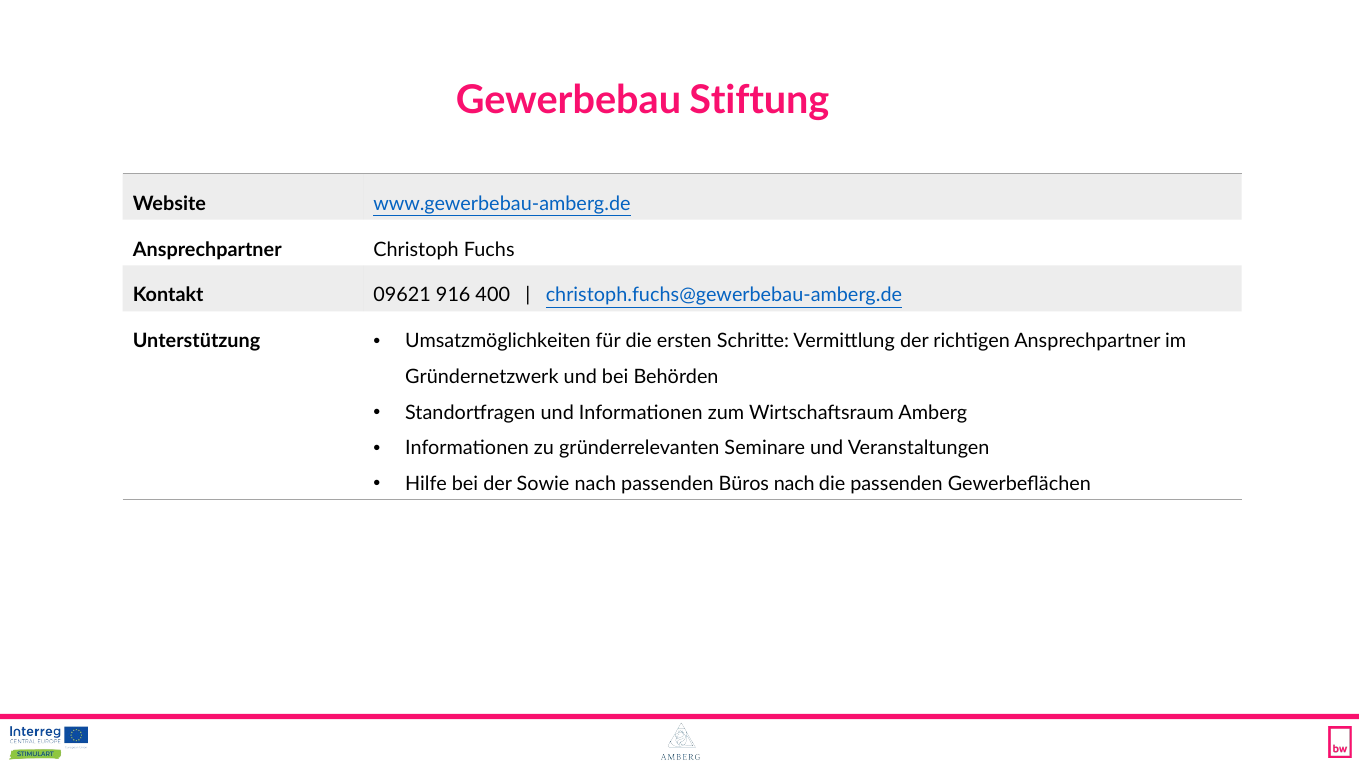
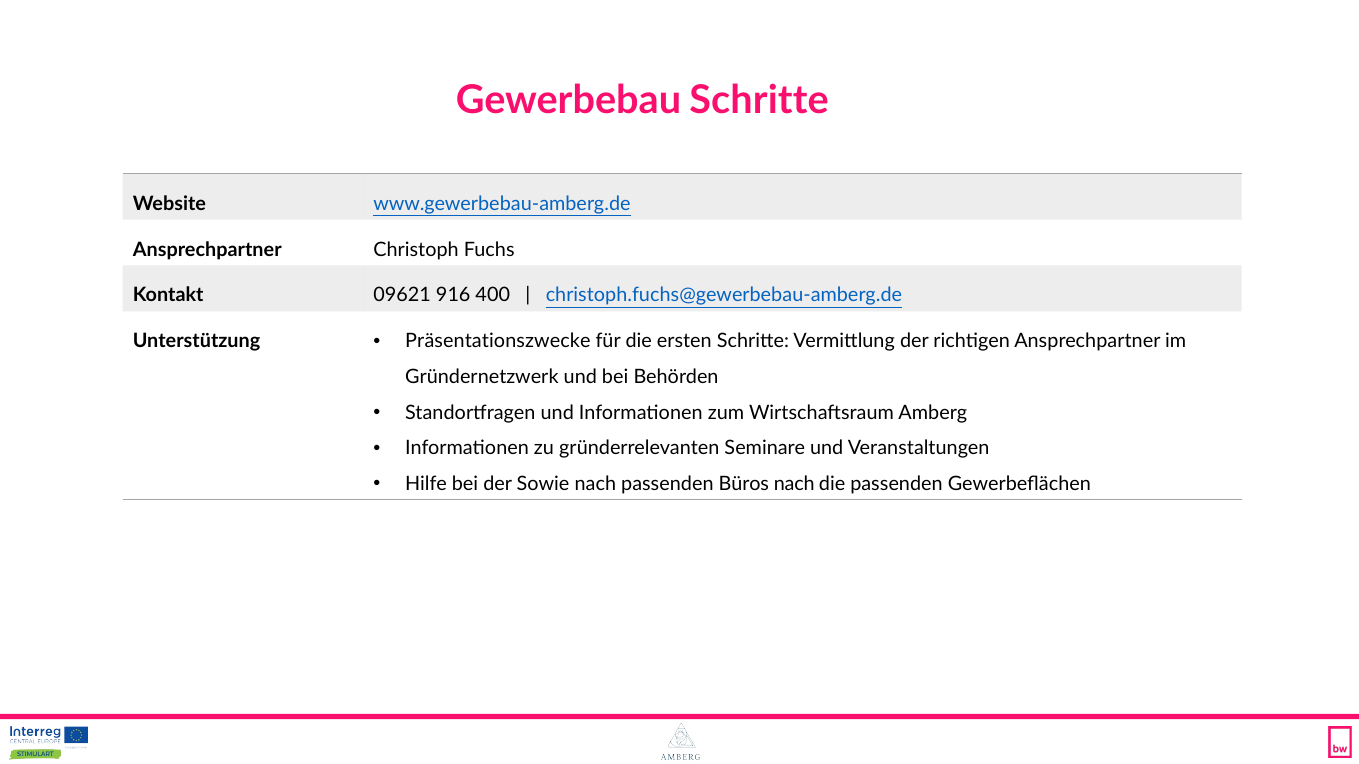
Gewerbebau Stiftung: Stiftung -> Schritte (759, 100)
Umsatzmöglichkeiten: Umsatzmöglichkeiten -> Präsentationszwecke (498, 341)
